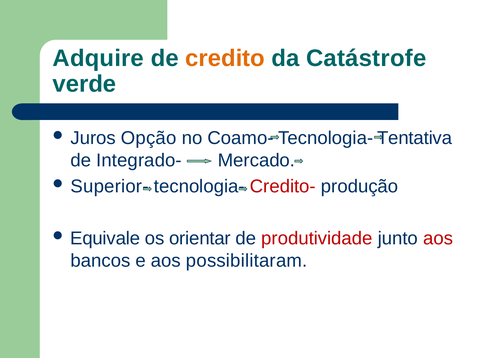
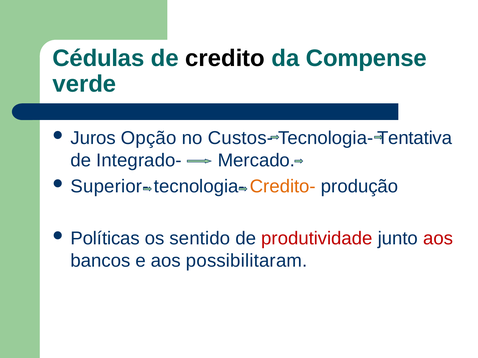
Adquire: Adquire -> Cédulas (98, 58)
credito colour: orange -> black (225, 58)
Catástrofe: Catástrofe -> Compense (366, 58)
Coamo-: Coamo- -> Custos- (240, 138)
Credito- colour: red -> orange (283, 187)
Equivale: Equivale -> Políticas (105, 239)
orientar: orientar -> sentido (200, 239)
